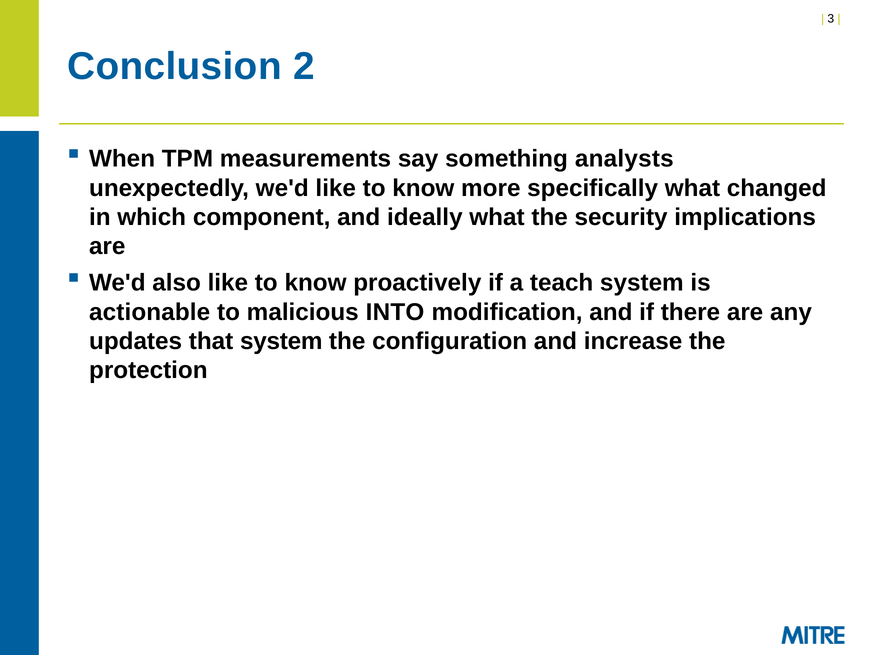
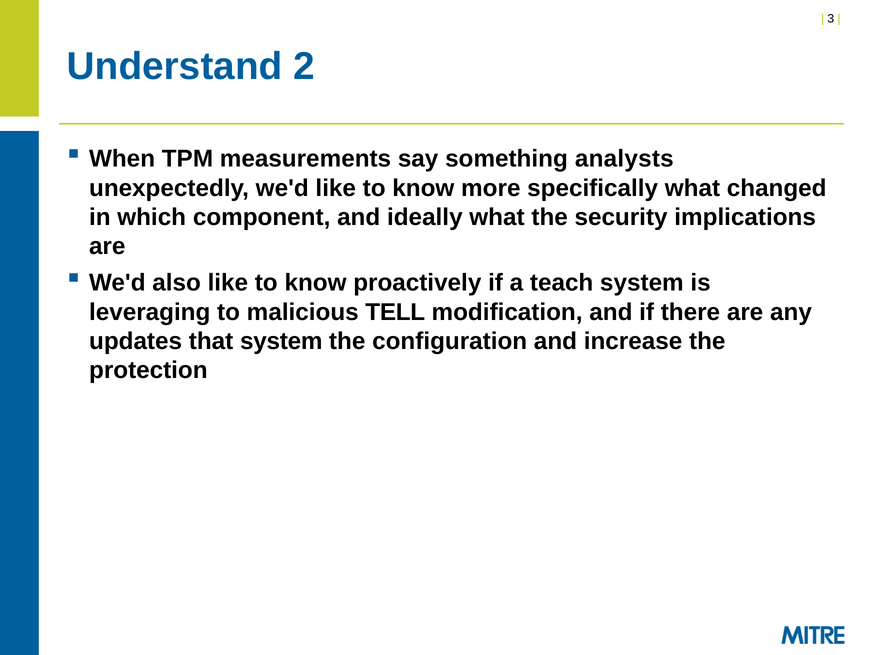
Conclusion: Conclusion -> Understand (175, 66)
actionable: actionable -> leveraging (150, 312)
INTO: INTO -> TELL (395, 312)
